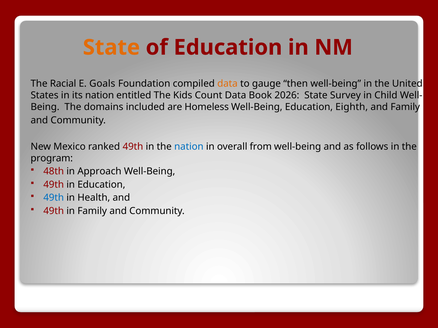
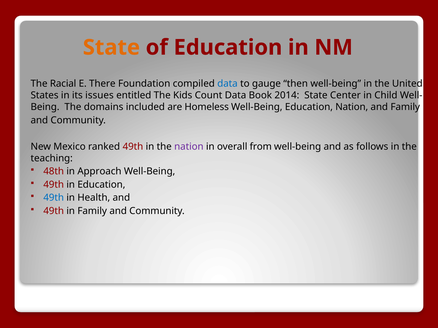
Goals: Goals -> There (102, 84)
data colour: orange -> blue (227, 84)
its nation: nation -> issues (99, 96)
2026: 2026 -> 2014 (287, 96)
Survey: Survey -> Center (345, 96)
Education Eighth: Eighth -> Nation (352, 107)
nation colour: blue -> purple (189, 147)
program: program -> teaching (52, 158)
